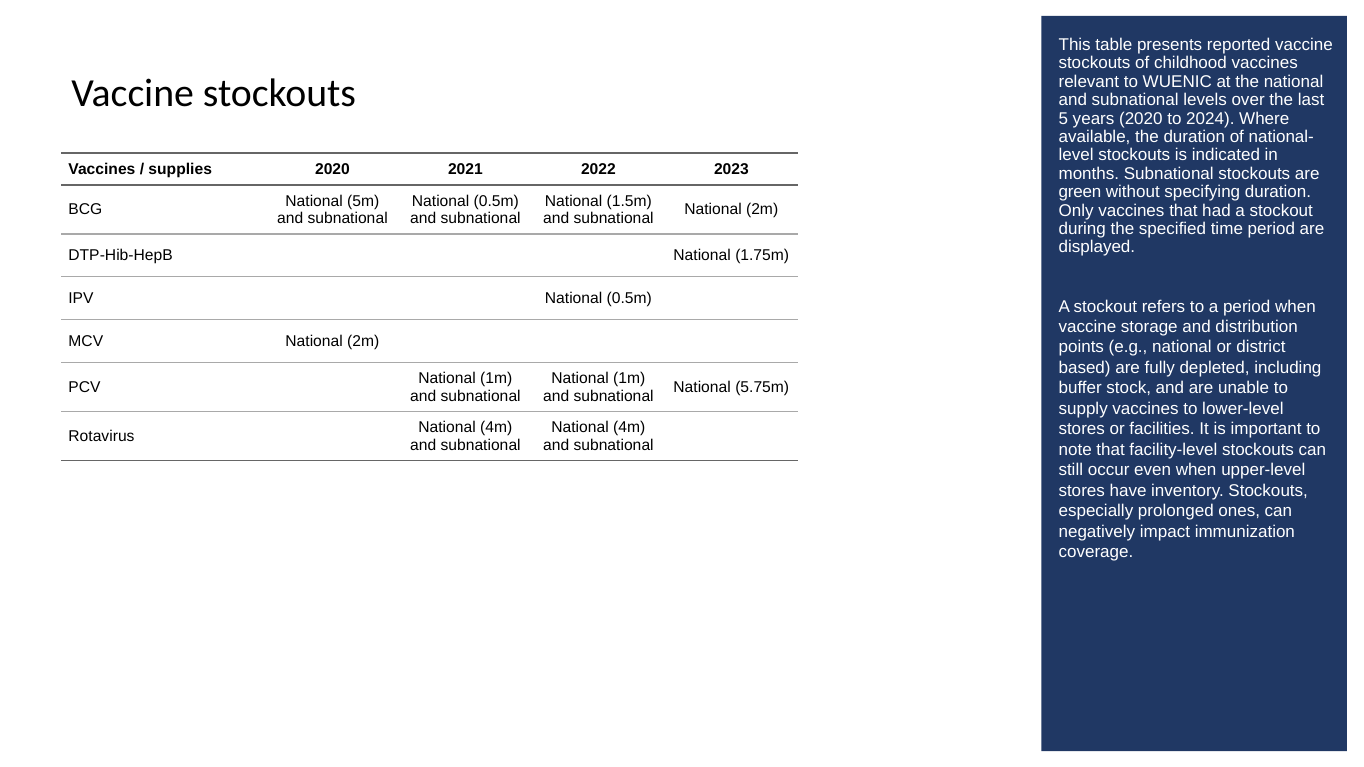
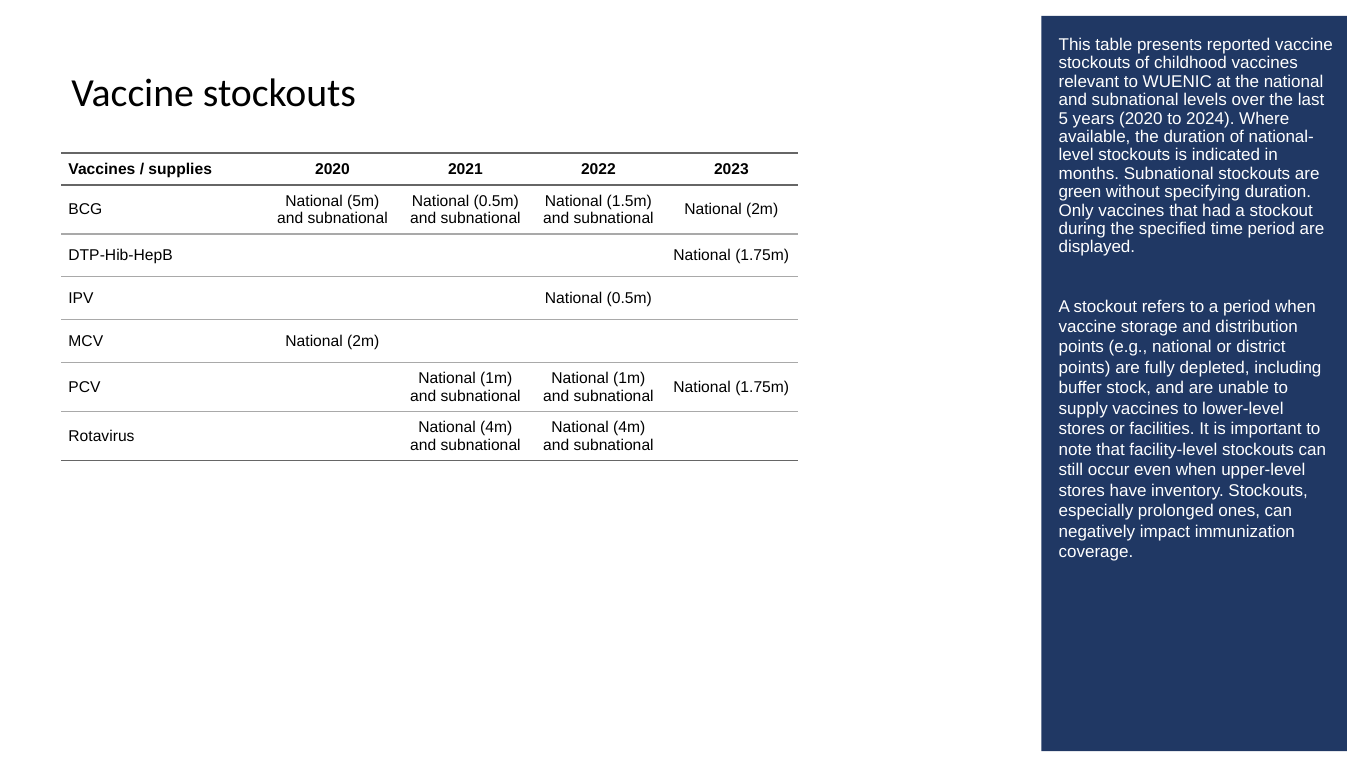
based: based -> points (1085, 368)
5.75m: 5.75m -> 1.75m (762, 387)
